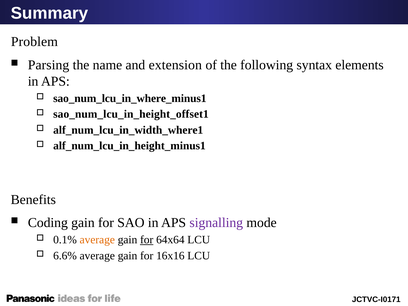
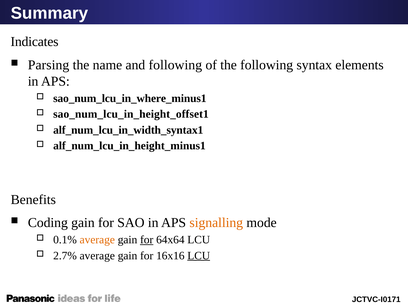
Problem: Problem -> Indicates (35, 42)
and extension: extension -> following (175, 65)
alf_num_lcu_in_width_where1: alf_num_lcu_in_width_where1 -> alf_num_lcu_in_width_syntax1 (128, 130)
signalling colour: purple -> orange (216, 223)
6.6%: 6.6% -> 2.7% (65, 256)
LCU underline: none -> present (199, 256)
